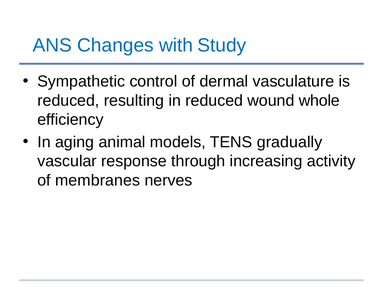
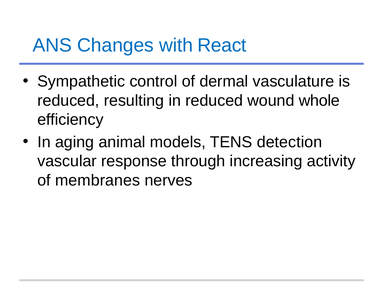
Study: Study -> React (222, 45)
gradually: gradually -> detection (290, 142)
